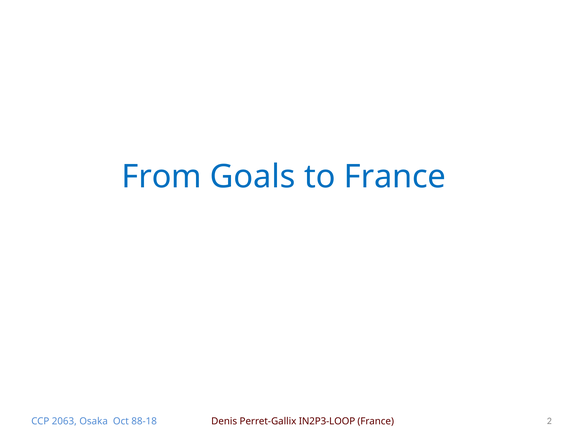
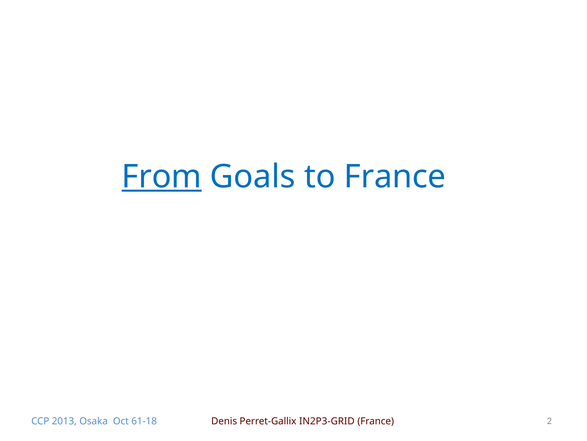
From underline: none -> present (162, 176)
2063: 2063 -> 2013 (64, 420)
88-18: 88-18 -> 61-18 (144, 420)
IN2P3-LOOP: IN2P3-LOOP -> IN2P3-GRID (327, 420)
